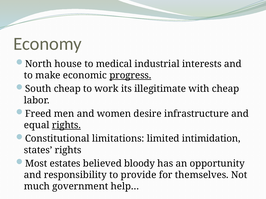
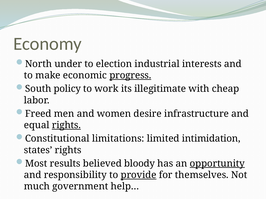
house: house -> under (68, 64)
medical: medical -> election (114, 64)
South cheap: cheap -> policy (67, 89)
estates: estates -> results (65, 164)
opportunity underline: none -> present (217, 164)
provide underline: none -> present (139, 175)
